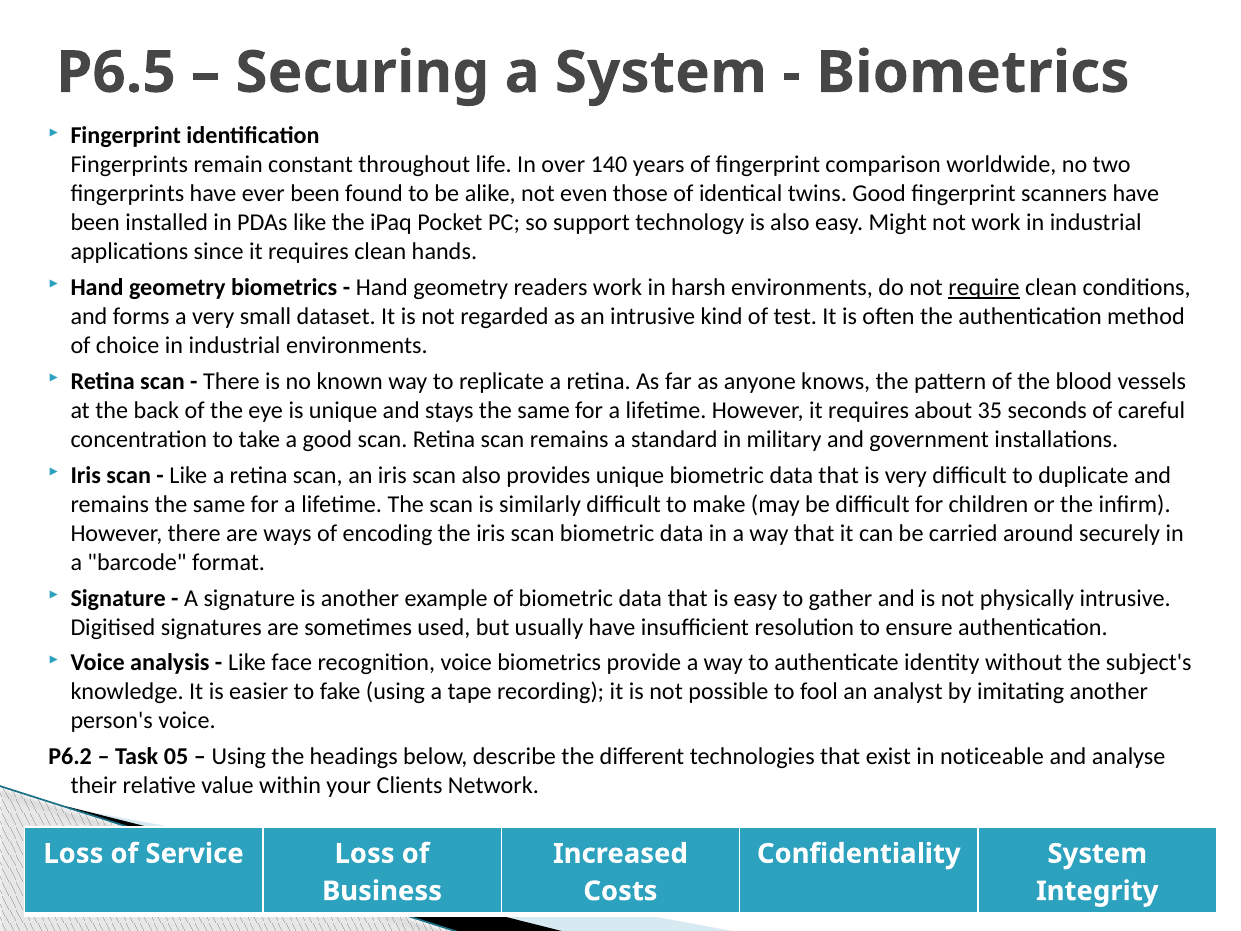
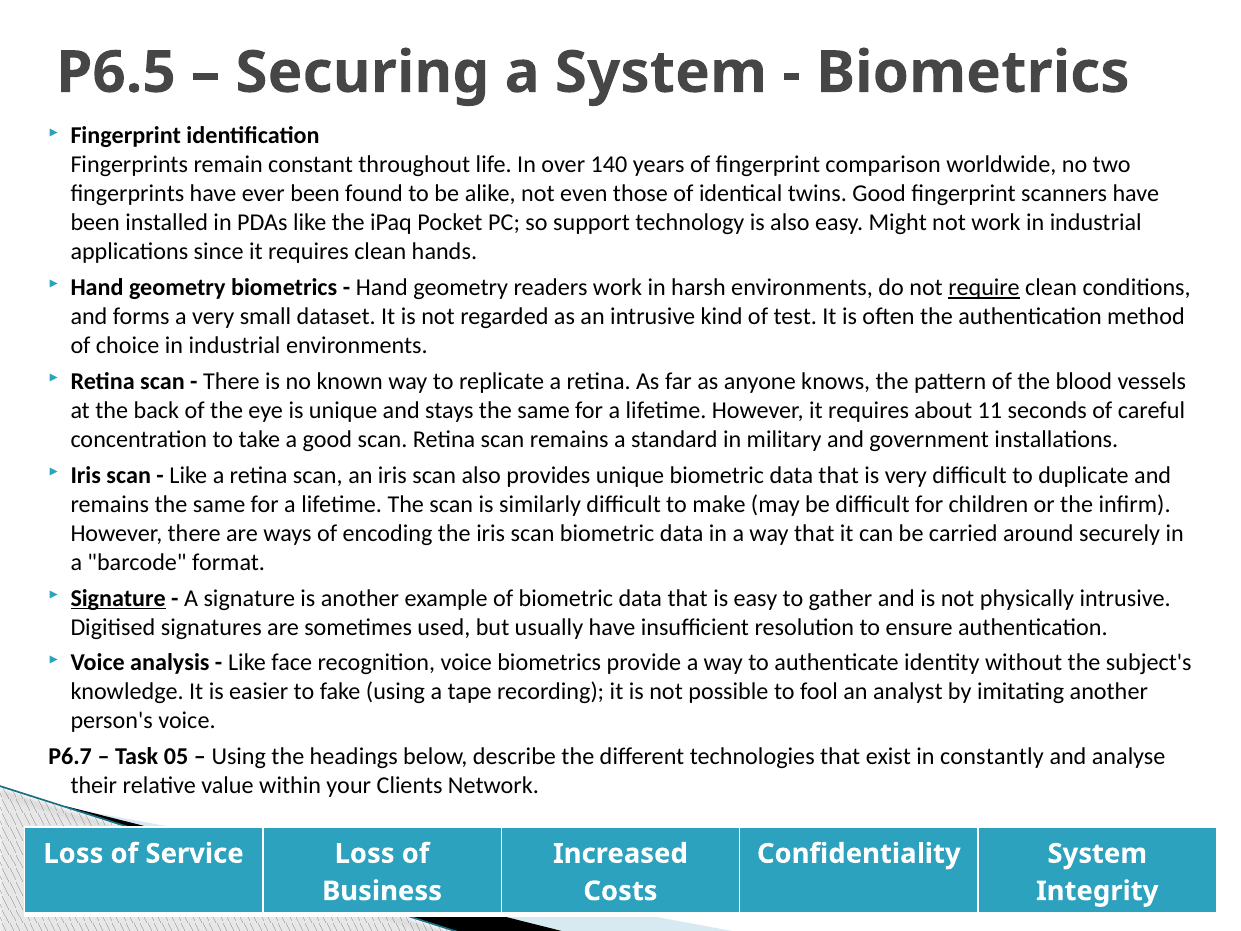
35: 35 -> 11 (990, 410)
Signature underline: none -> present (118, 598)
P6.2: P6.2 -> P6.7 (70, 757)
noticeable: noticeable -> constantly (992, 757)
